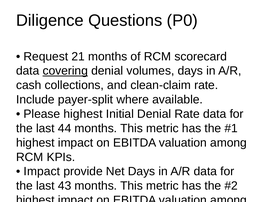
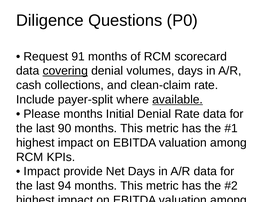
21: 21 -> 91 (78, 56)
available underline: none -> present (178, 99)
Please highest: highest -> months (83, 114)
44: 44 -> 90 (65, 128)
43: 43 -> 94 (65, 186)
